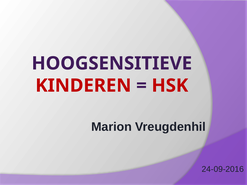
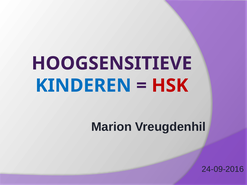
KINDEREN colour: red -> blue (83, 86)
